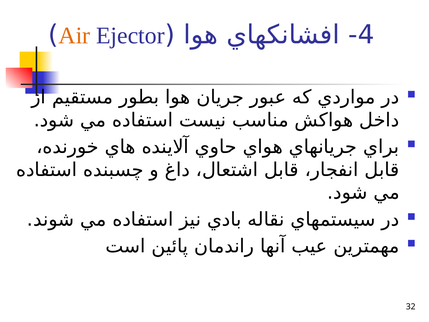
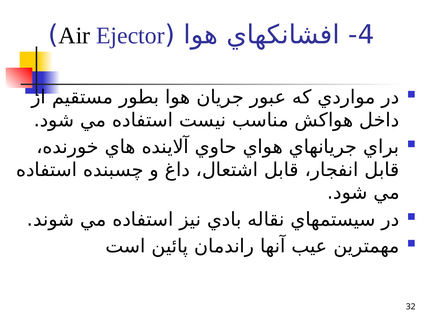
Air colour: orange -> black (74, 35)
